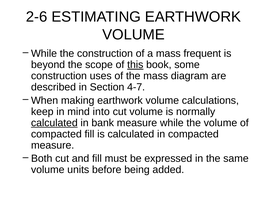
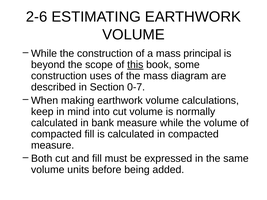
frequent: frequent -> principal (202, 54)
4-7: 4-7 -> 0-7 (136, 87)
calculated underline: present -> none (54, 123)
